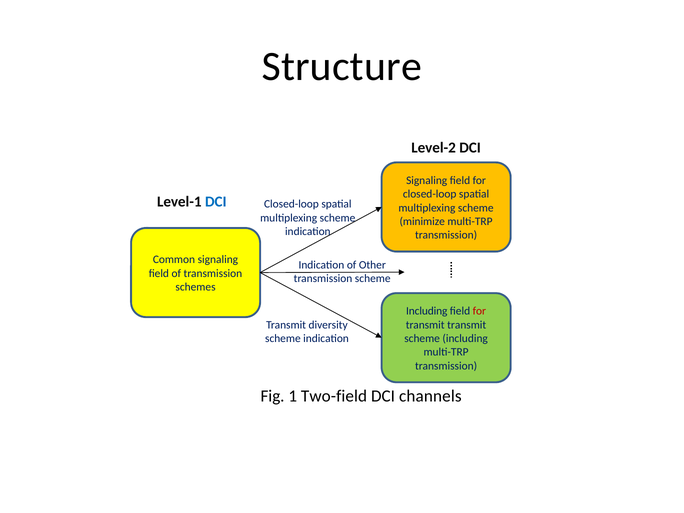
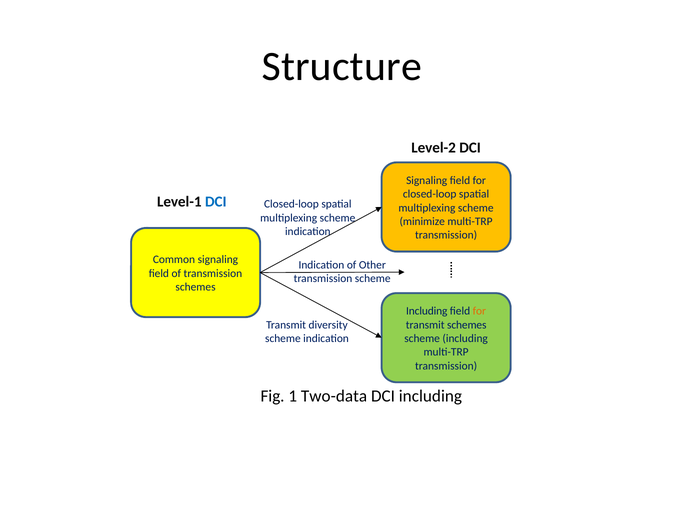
for colour: red -> orange (479, 311)
transmit transmit: transmit -> schemes (467, 325)
Two-field: Two-field -> Two-data (334, 396)
DCI channels: channels -> including (430, 396)
